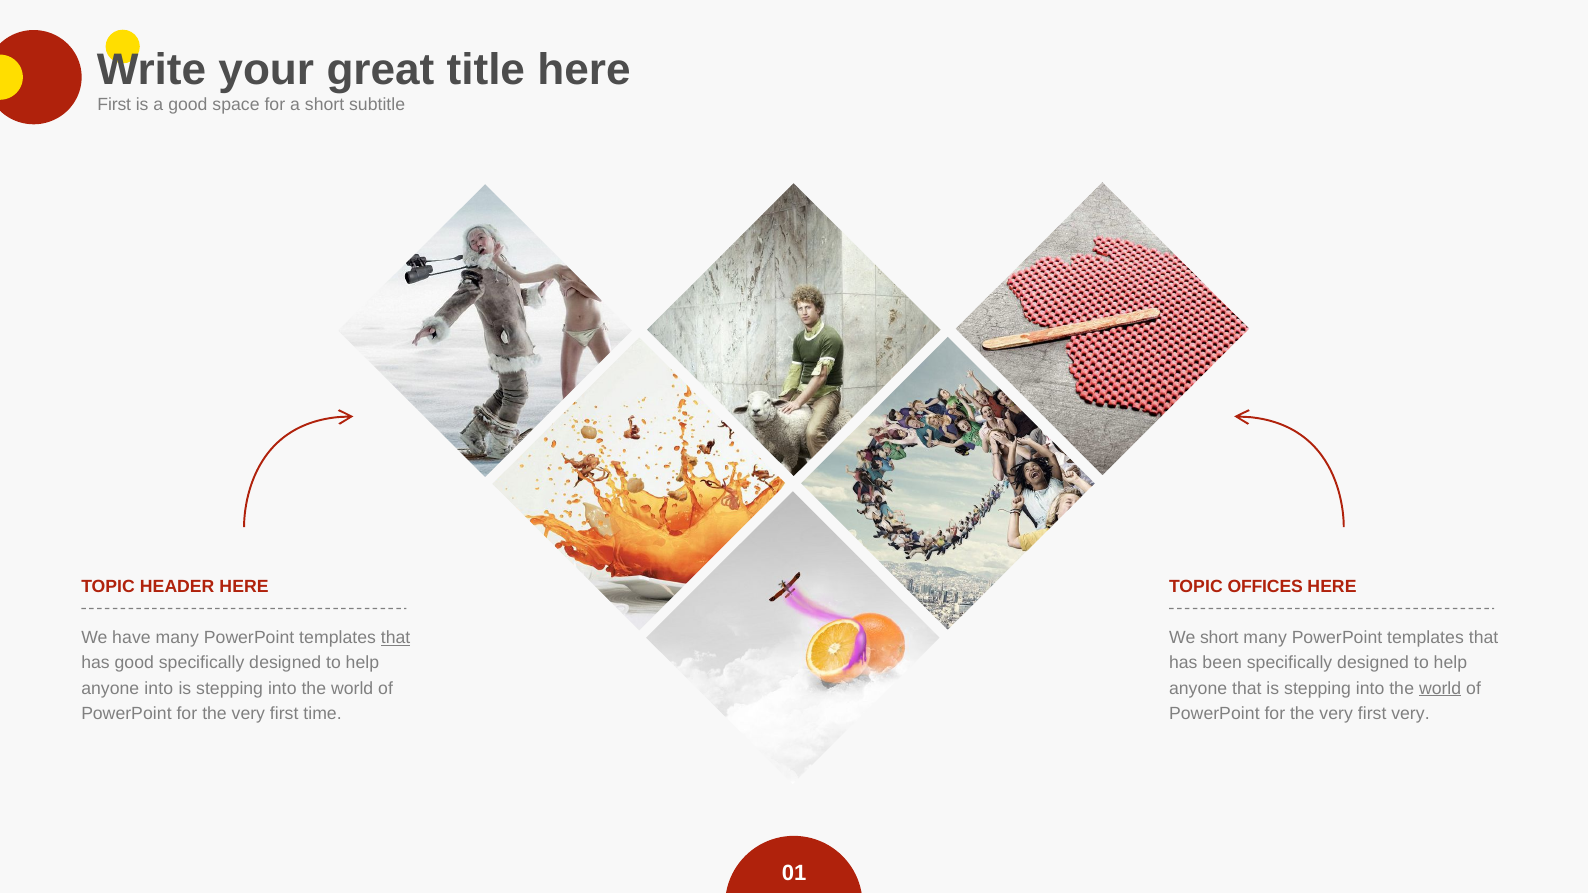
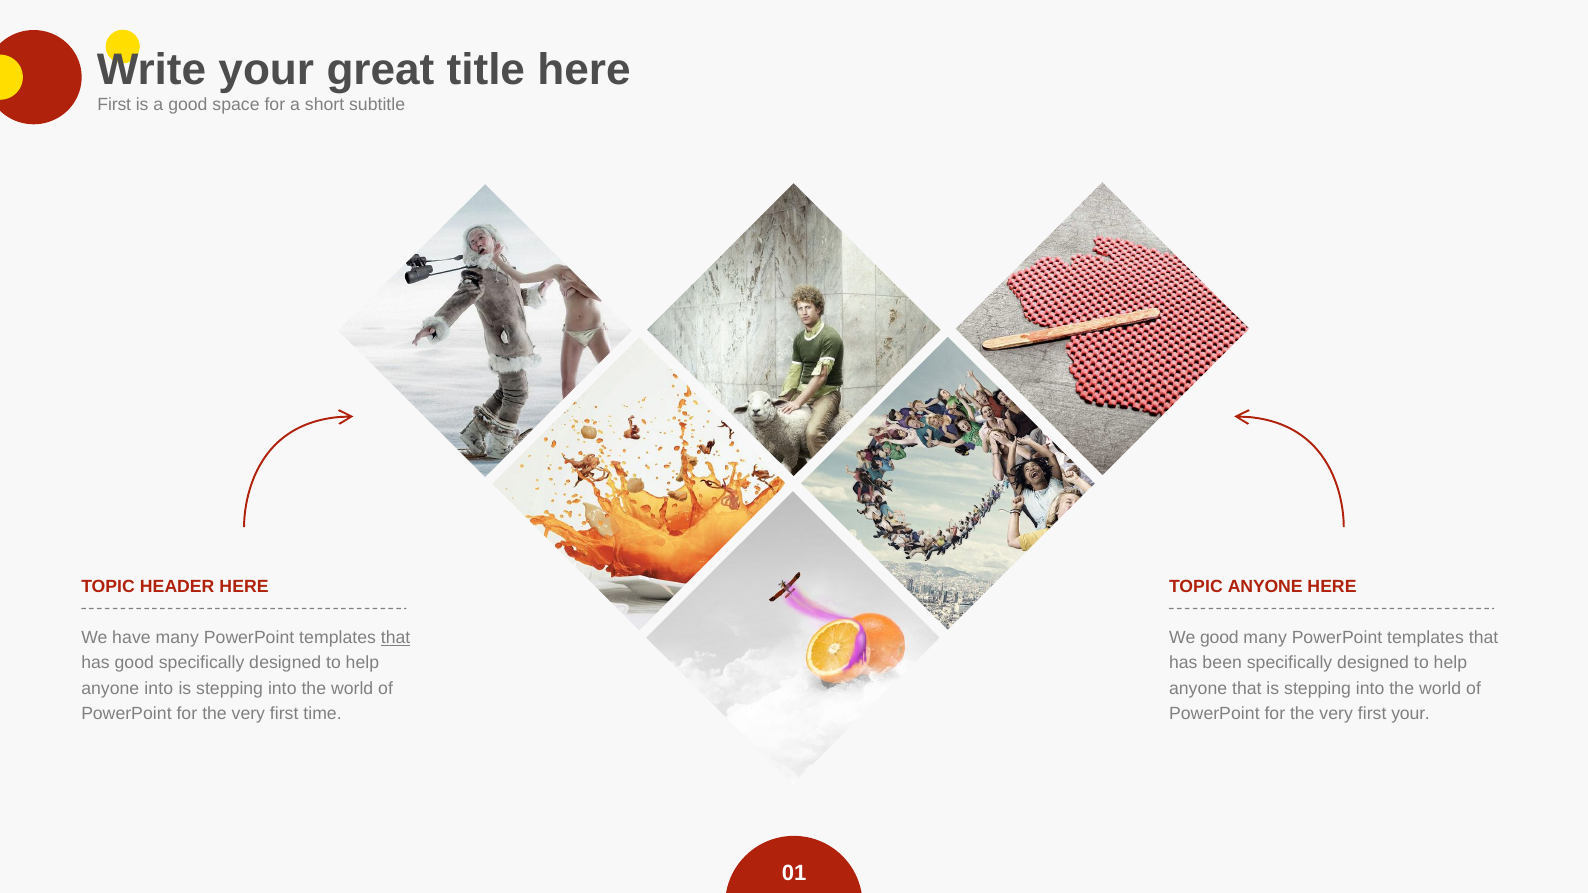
TOPIC OFFICES: OFFICES -> ANYONE (1265, 587)
We short: short -> good (1219, 638)
world underline: present -> none (1440, 688)
first very: very -> your (1411, 714)
